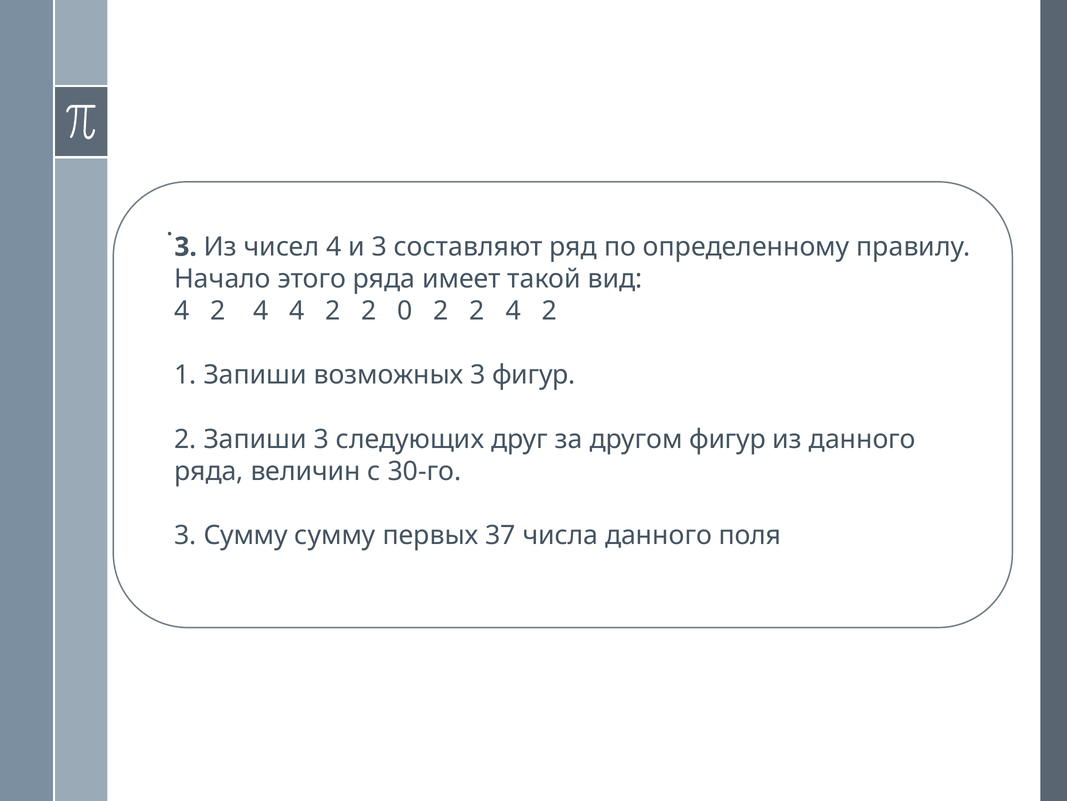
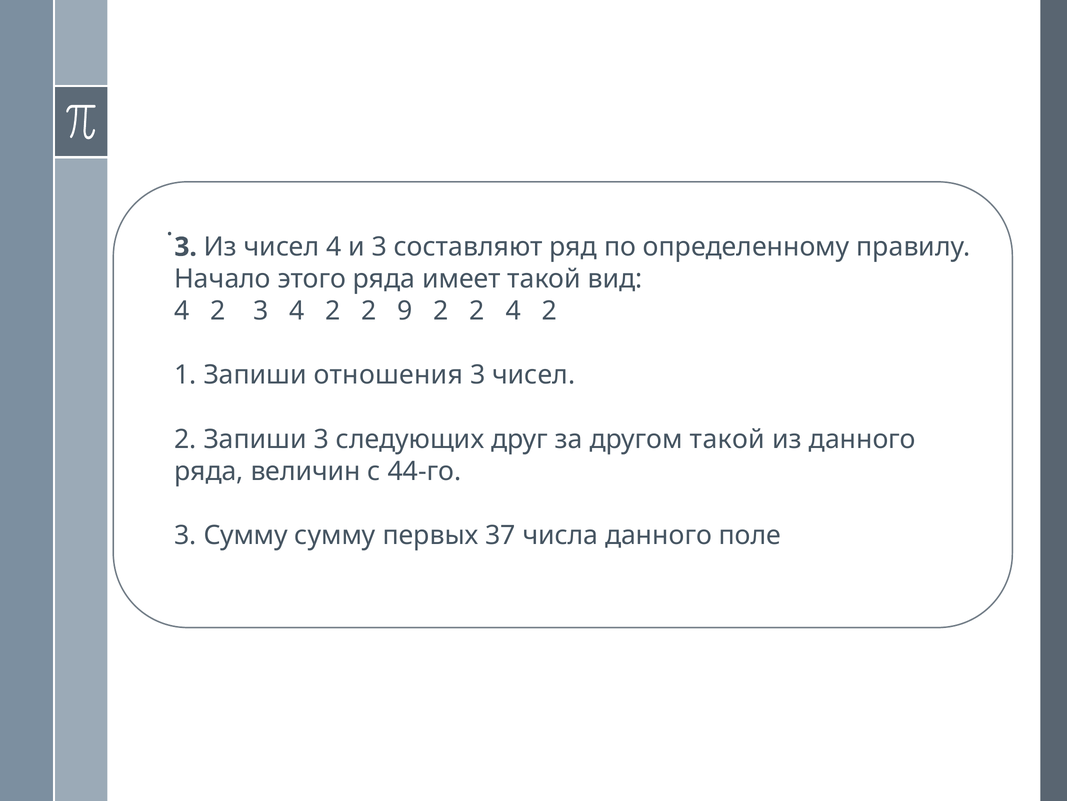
4 2 4: 4 -> 3 (261, 311)
0: 0 -> 9 (405, 311)
возможных: возможных -> отношения (388, 375)
3 фигур: фигур -> чисел (534, 375)
другом фигур: фигур -> такой (727, 439)
30-го: 30-го -> 44-го (424, 471)
поля: поля -> поле (750, 535)
